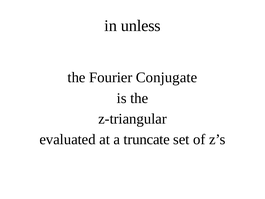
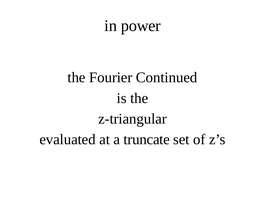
unless: unless -> power (141, 26)
Conjugate: Conjugate -> Continued (167, 77)
